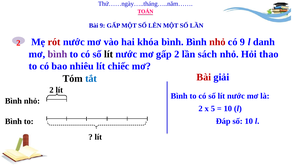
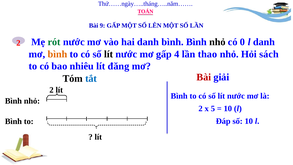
rót colour: red -> green (54, 42)
hai khóa: khóa -> danh (148, 42)
nhỏ colour: red -> black (217, 42)
có 9: 9 -> 0 (242, 42)
bình colour: purple -> orange (57, 54)
gấp 2: 2 -> 4 (177, 54)
sách: sách -> thao (207, 54)
thao: thao -> sách (269, 54)
chiếc: chiếc -> đăng (119, 66)
